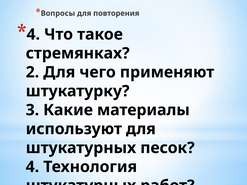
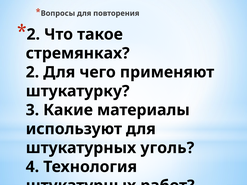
4: 4 -> 2 (33, 34)
песок: песок -> уголь (167, 148)
